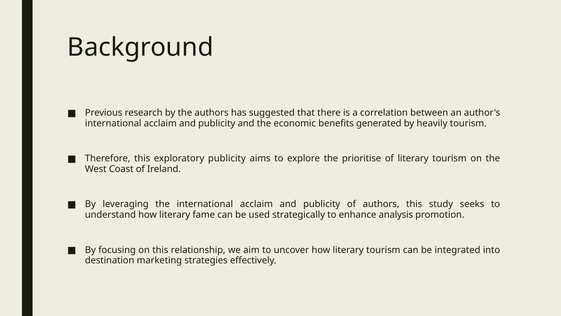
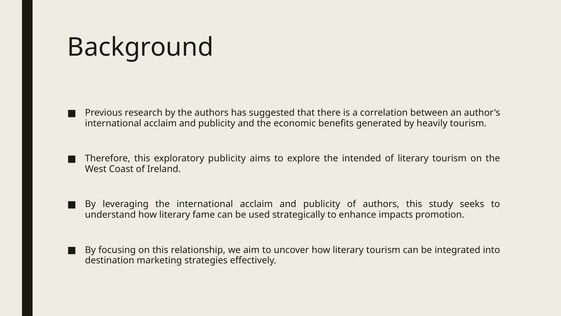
prioritise: prioritise -> intended (362, 158)
analysis: analysis -> impacts (396, 214)
